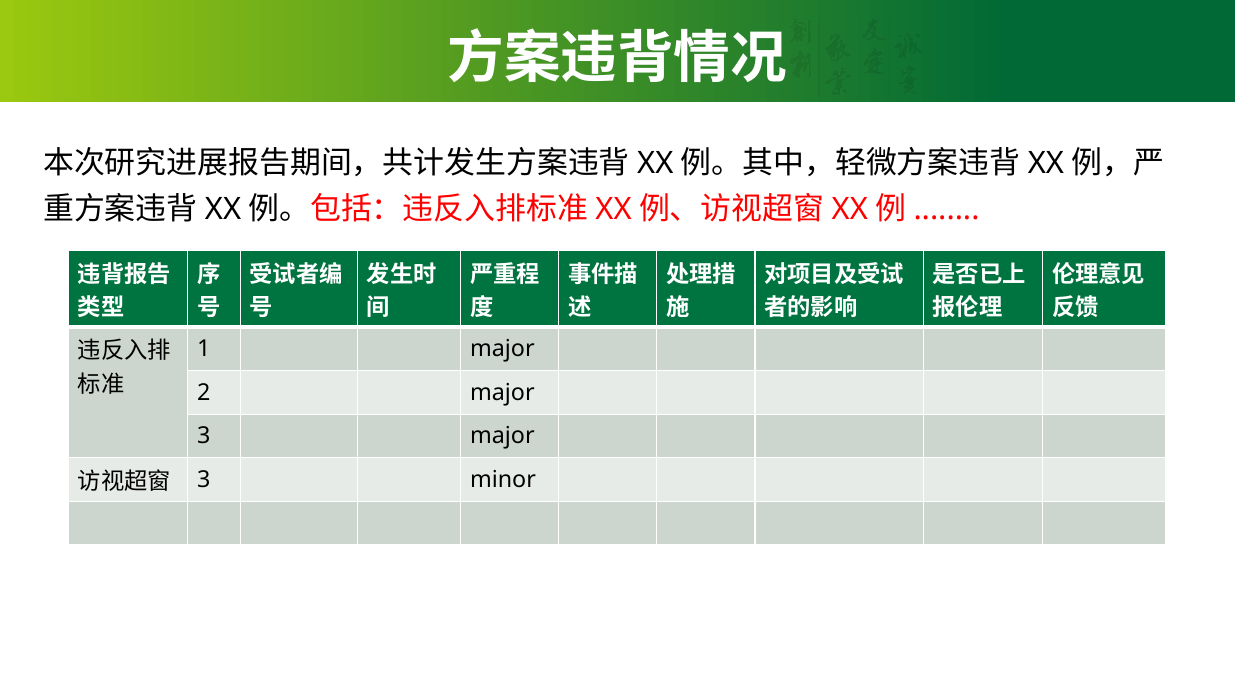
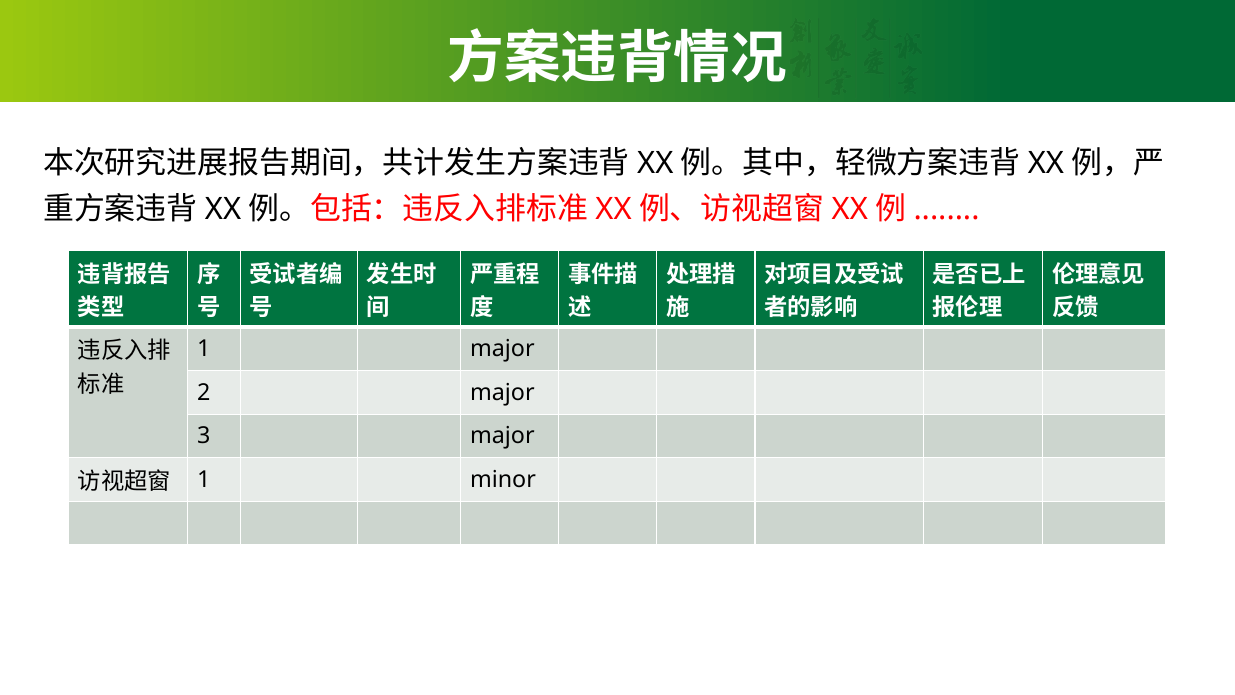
3: 3 -> 1 (204, 479)
